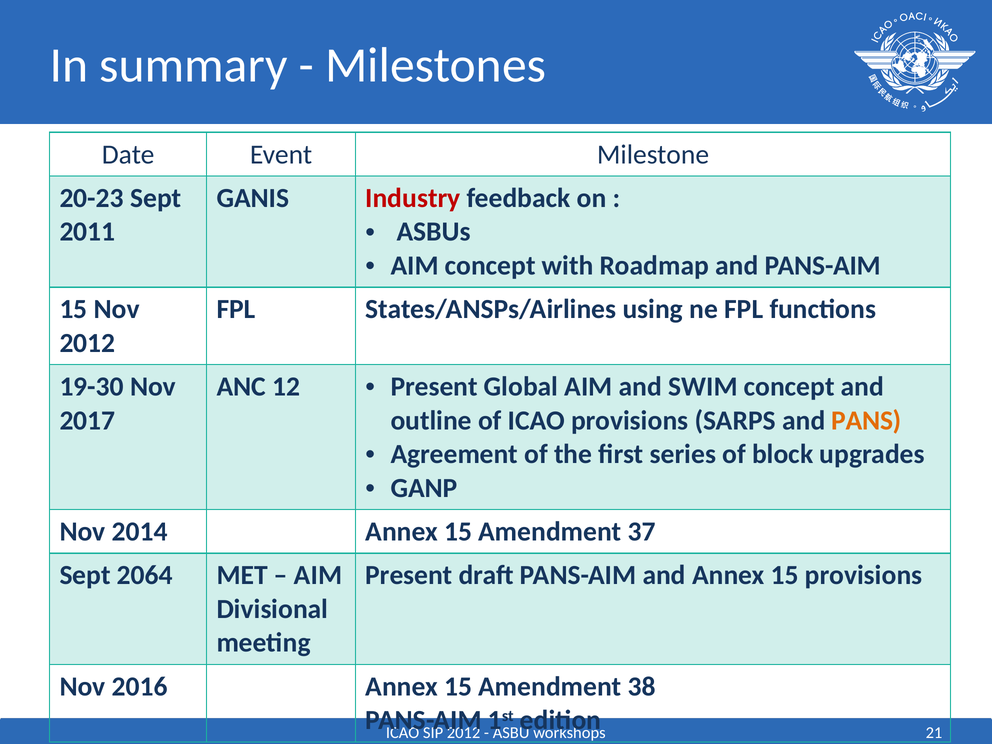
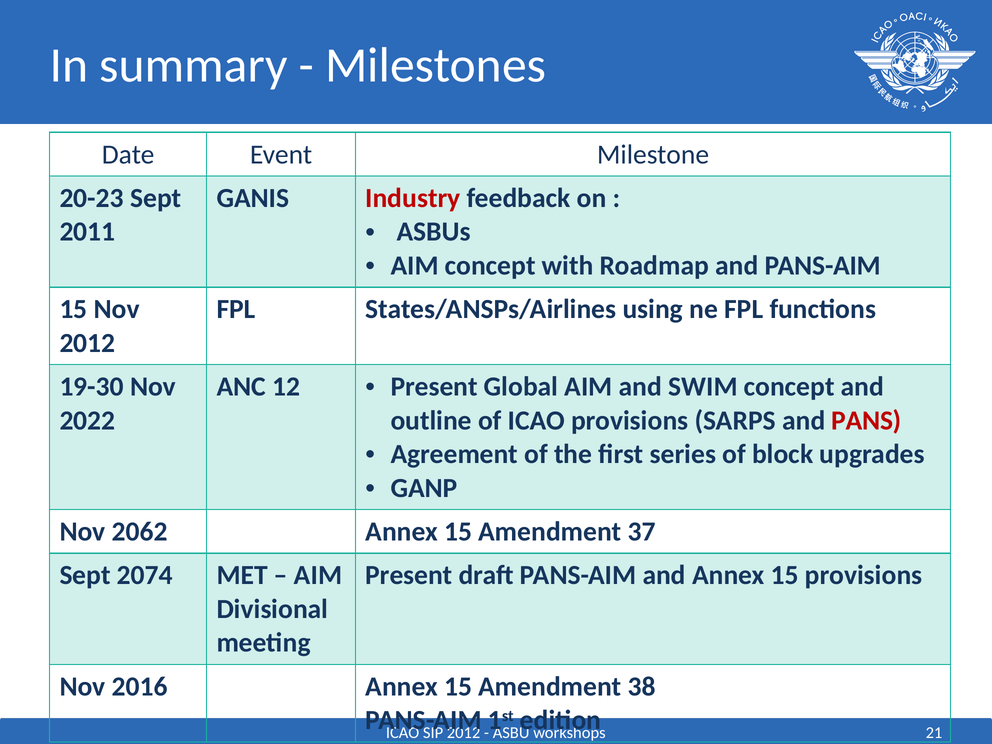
2017: 2017 -> 2022 (87, 421)
PANS colour: orange -> red (866, 421)
2014: 2014 -> 2062 (140, 532)
2064: 2064 -> 2074 (145, 575)
